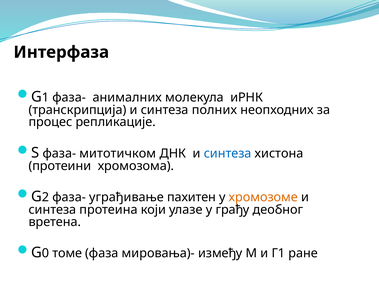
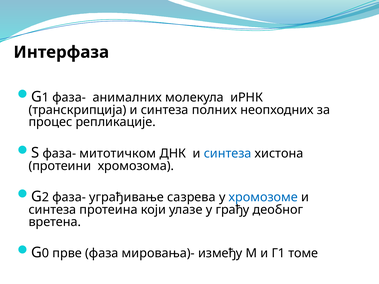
пахитен: пахитен -> сазрева (191, 197)
хромозоме colour: orange -> blue (263, 197)
томе: томе -> прве (67, 253)
ране: ране -> томе (303, 253)
